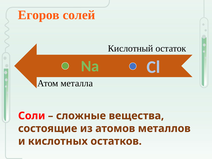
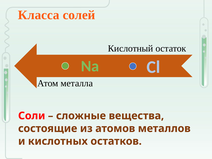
Егоров: Егоров -> Класса (39, 15)
